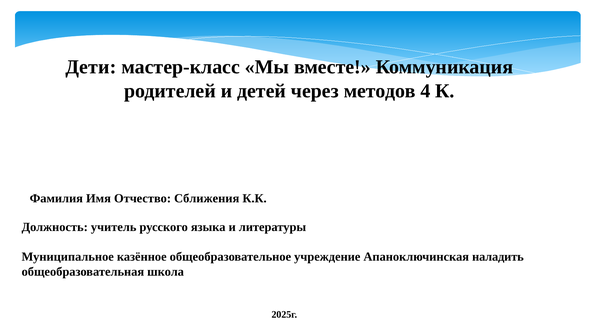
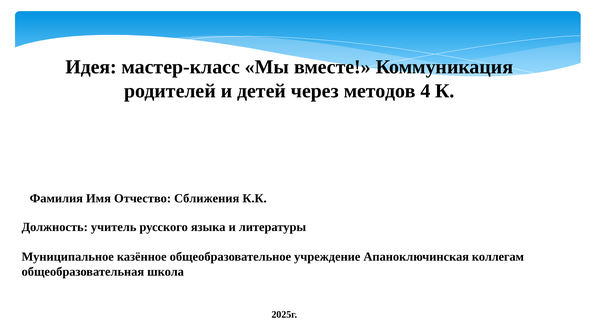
Дети: Дети -> Идея (91, 67)
наладить: наладить -> коллегам (498, 257)
